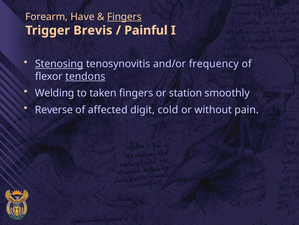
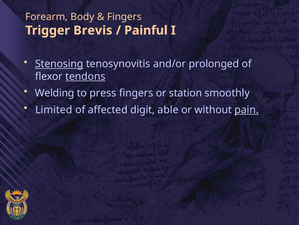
Have: Have -> Body (82, 17)
Fingers underline: present -> none (124, 17)
frequency: frequency -> prolonged (214, 64)
taken: taken -> press (103, 93)
Reverse: Reverse -> Limited (54, 109)
cold: cold -> able (168, 109)
pain underline: none -> present (247, 109)
